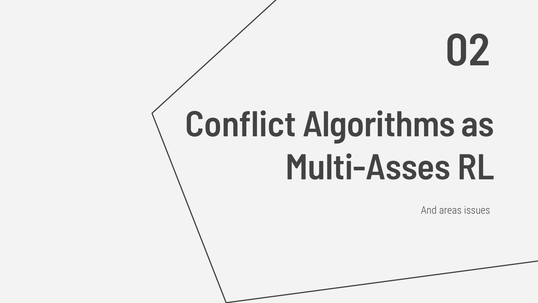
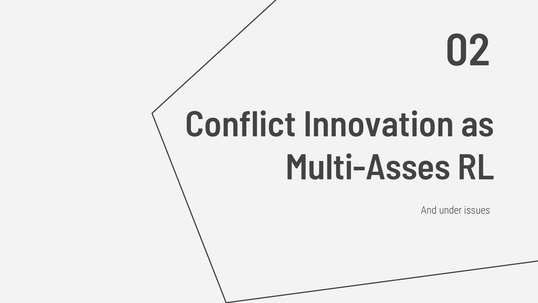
Algorithms: Algorithms -> Innovation (379, 125)
areas: areas -> under (450, 210)
